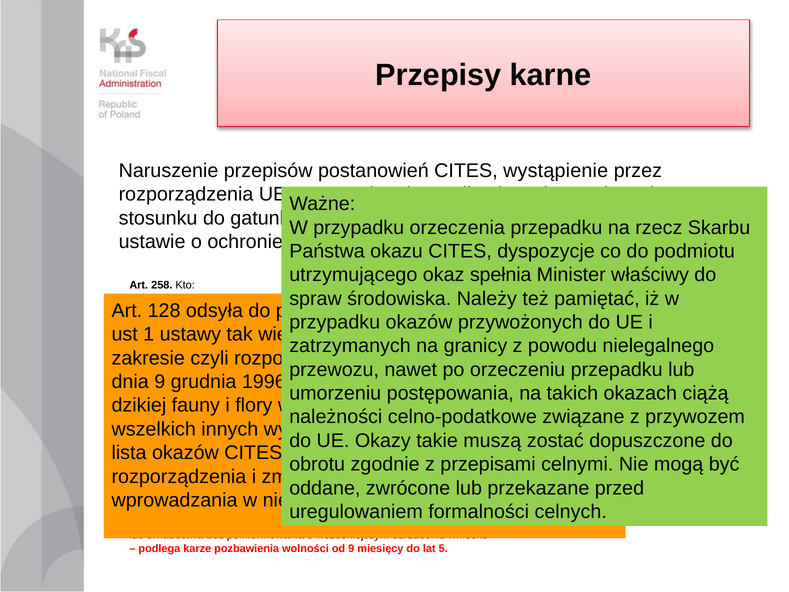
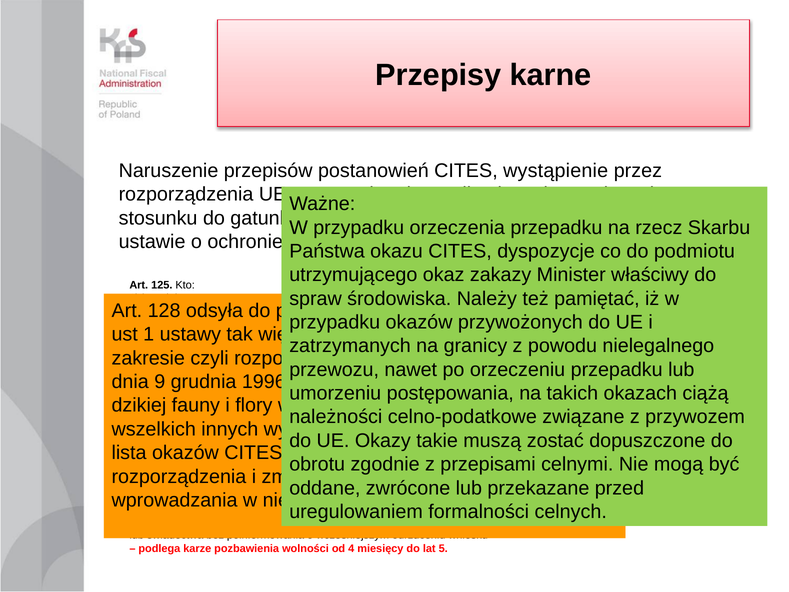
okaz spełnia: spełnia -> zakazy (501, 275)
258: 258 -> 125 (162, 285)
od 9: 9 -> 4 (351, 548)
